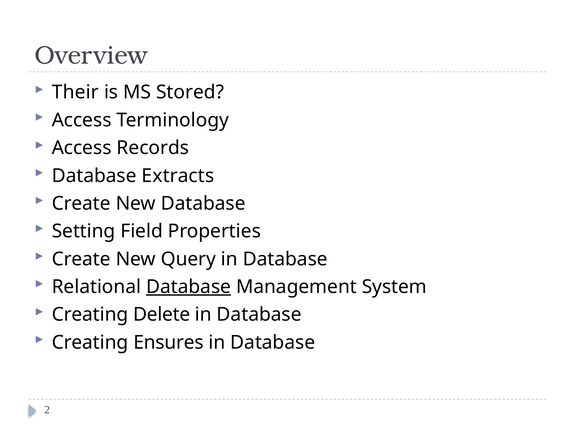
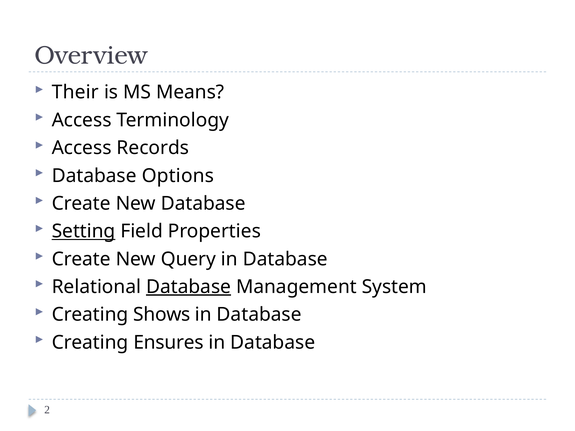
Stored: Stored -> Means (190, 92)
Extracts: Extracts -> Options (178, 176)
Setting underline: none -> present (84, 231)
Delete: Delete -> Shows (162, 315)
